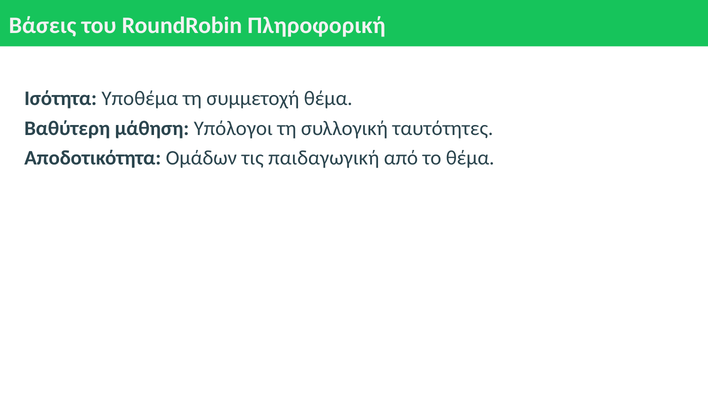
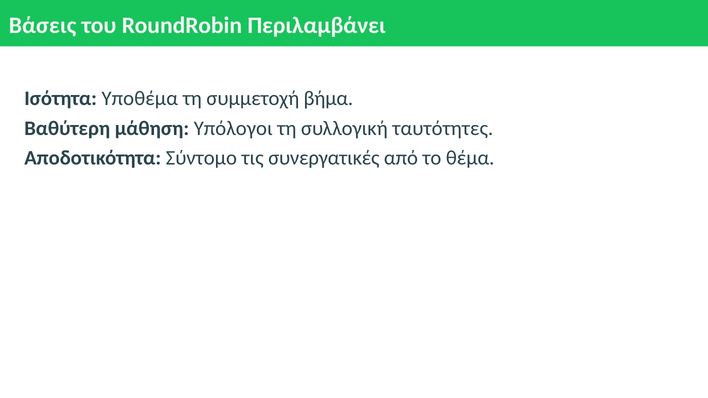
Πληροφορική: Πληροφορική -> Περιλαμβάνει (317, 25)
συμμετοχή θέμα: θέμα -> βήμα (328, 99)
Ομάδων: Ομάδων -> Σύντομο (201, 158)
παιδαγωγική: παιδαγωγική -> συνεργατικές (324, 158)
